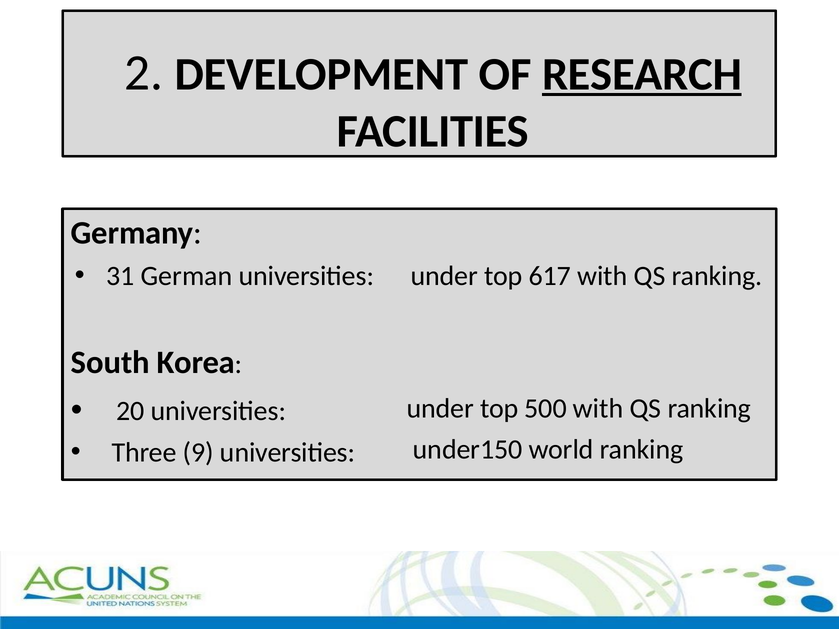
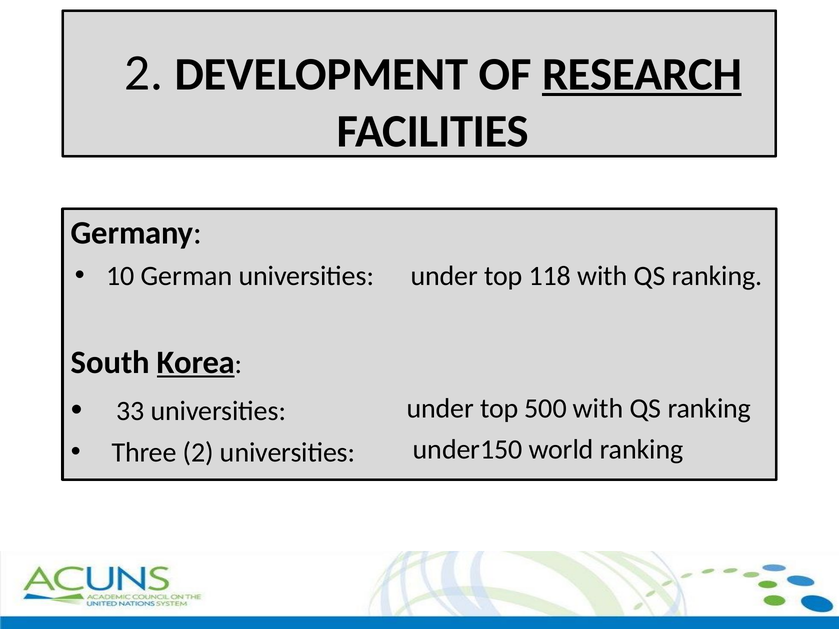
31: 31 -> 10 (120, 276)
617: 617 -> 118 (550, 276)
Korea underline: none -> present (196, 362)
20: 20 -> 33 (130, 411)
Three 9: 9 -> 2 (198, 453)
